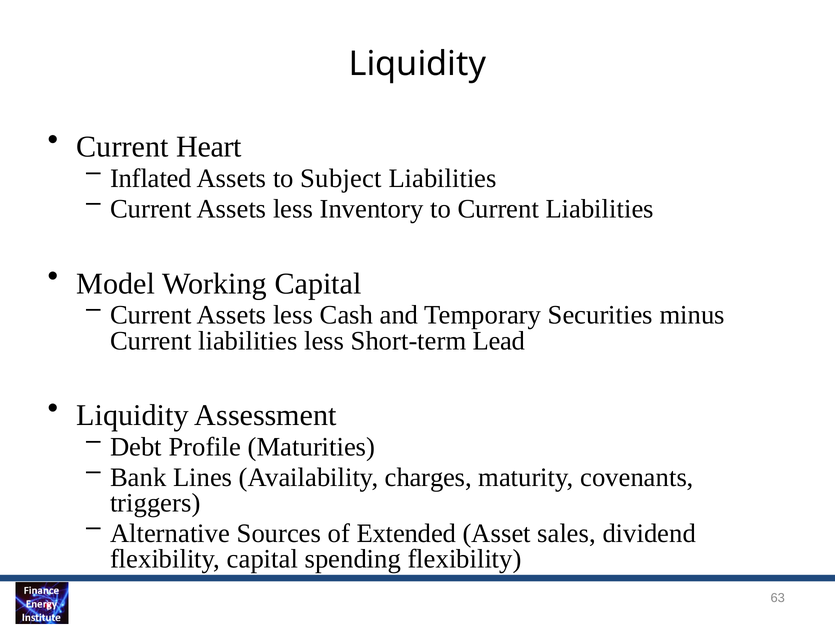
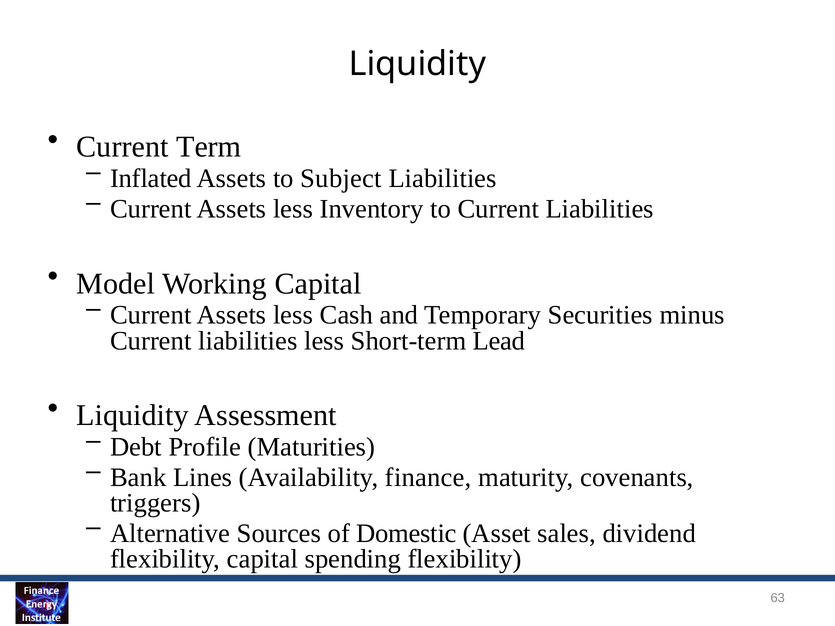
Heart: Heart -> Term (209, 147)
charges: charges -> finance (428, 478)
Extended: Extended -> Domestic (406, 533)
